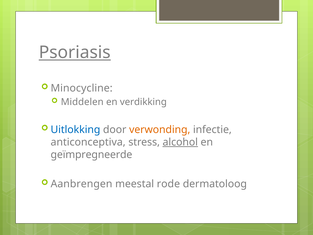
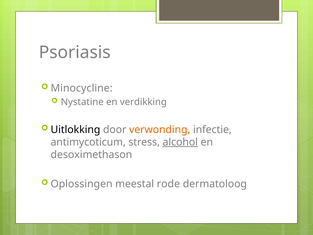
Psoriasis underline: present -> none (75, 52)
Middelen: Middelen -> Nystatine (82, 102)
Uitlokking colour: blue -> black (75, 129)
anticonceptiva: anticonceptiva -> antimycoticum (88, 142)
geïmpregneerde: geïmpregneerde -> desoximethason (91, 155)
Aanbrengen: Aanbrengen -> Oplossingen (82, 184)
